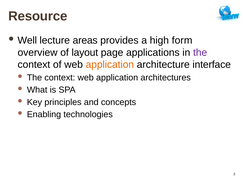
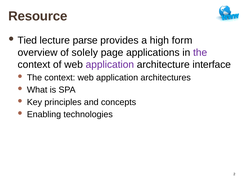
Well: Well -> Tied (27, 40)
areas: areas -> parse (85, 40)
layout: layout -> solely (85, 53)
application colour: orange -> purple (110, 65)
